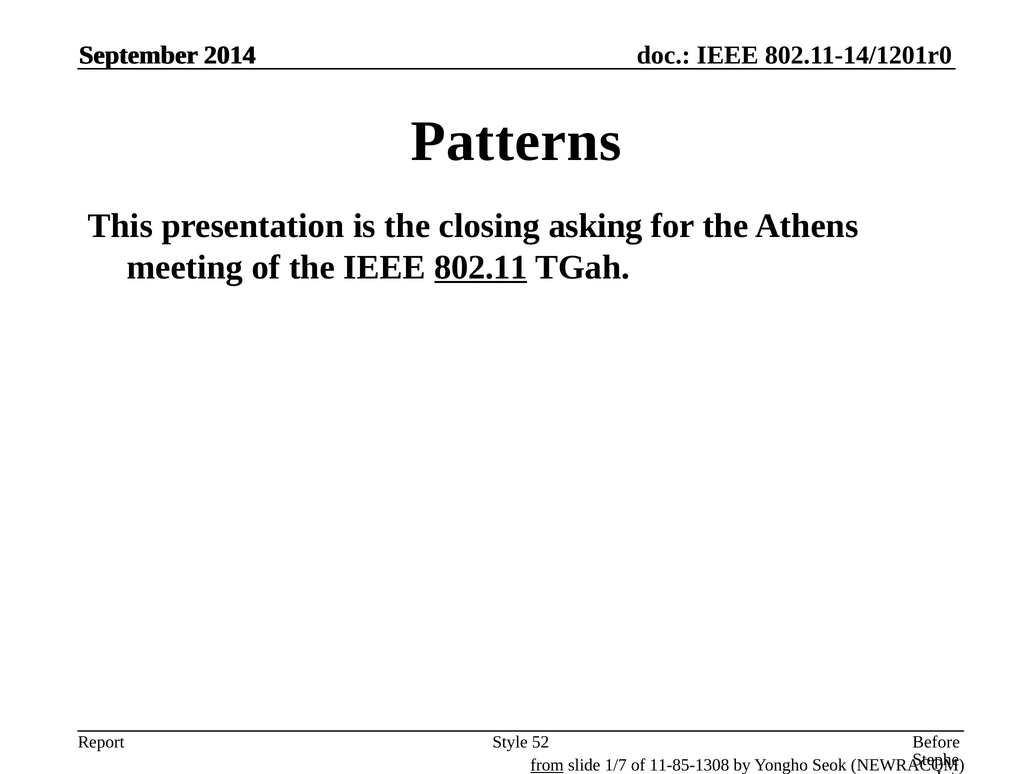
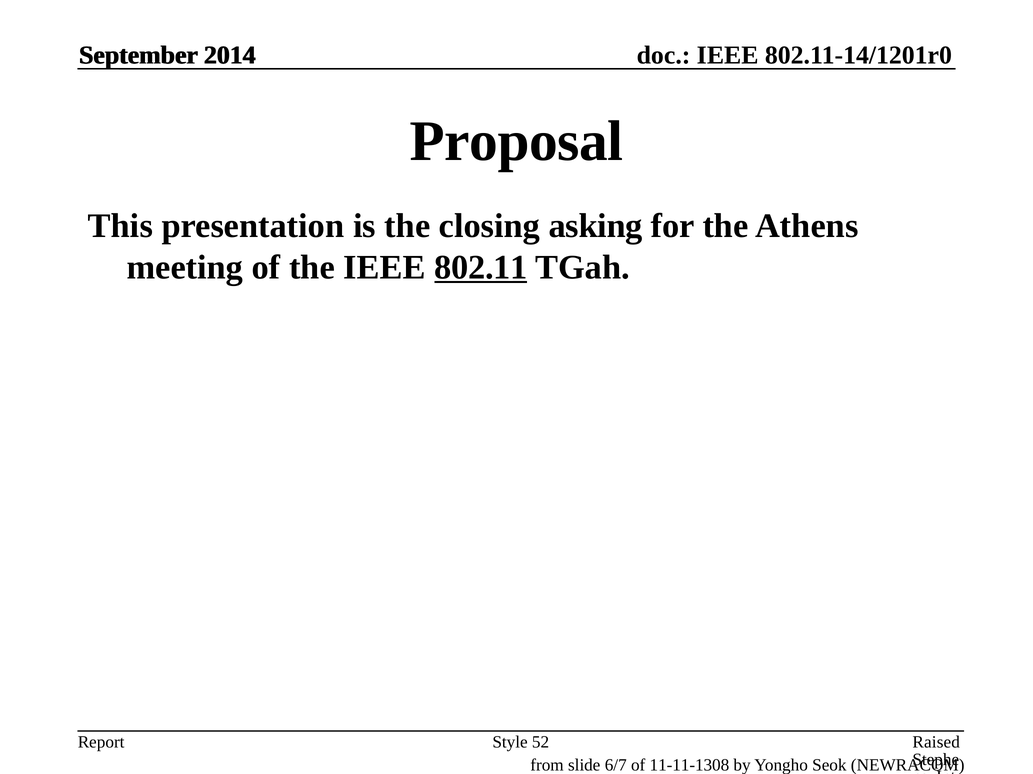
Patterns: Patterns -> Proposal (517, 142)
Before: Before -> Raised (936, 743)
from underline: present -> none (547, 766)
1/7: 1/7 -> 6/7 (616, 766)
11-85-1308: 11-85-1308 -> 11-11-1308 (689, 766)
